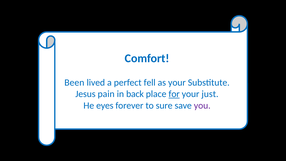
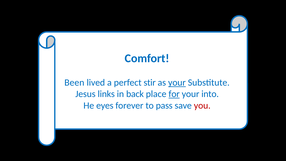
fell: fell -> stir (150, 83)
your underline: none -> present (177, 83)
pain: pain -> links (106, 94)
just: just -> into (210, 94)
sure: sure -> pass (164, 105)
you colour: purple -> red (202, 105)
